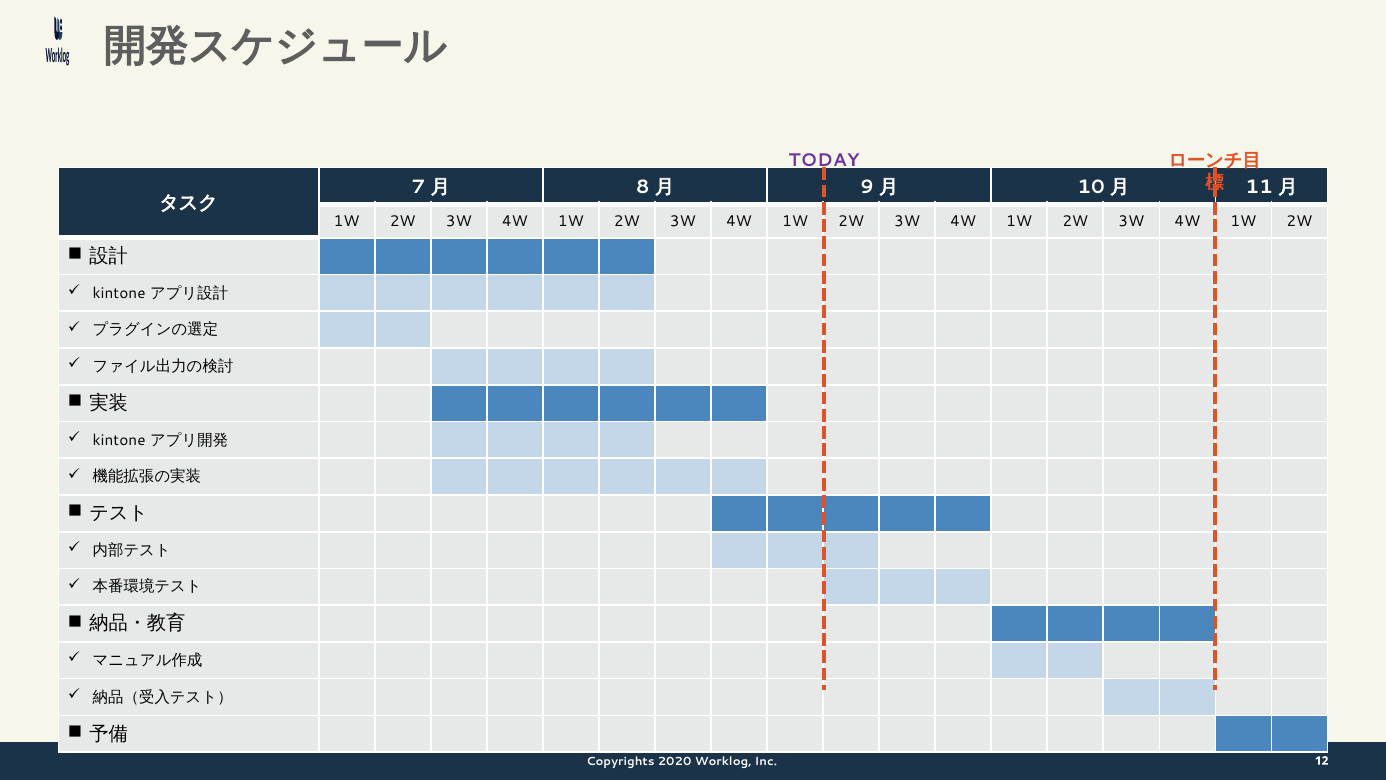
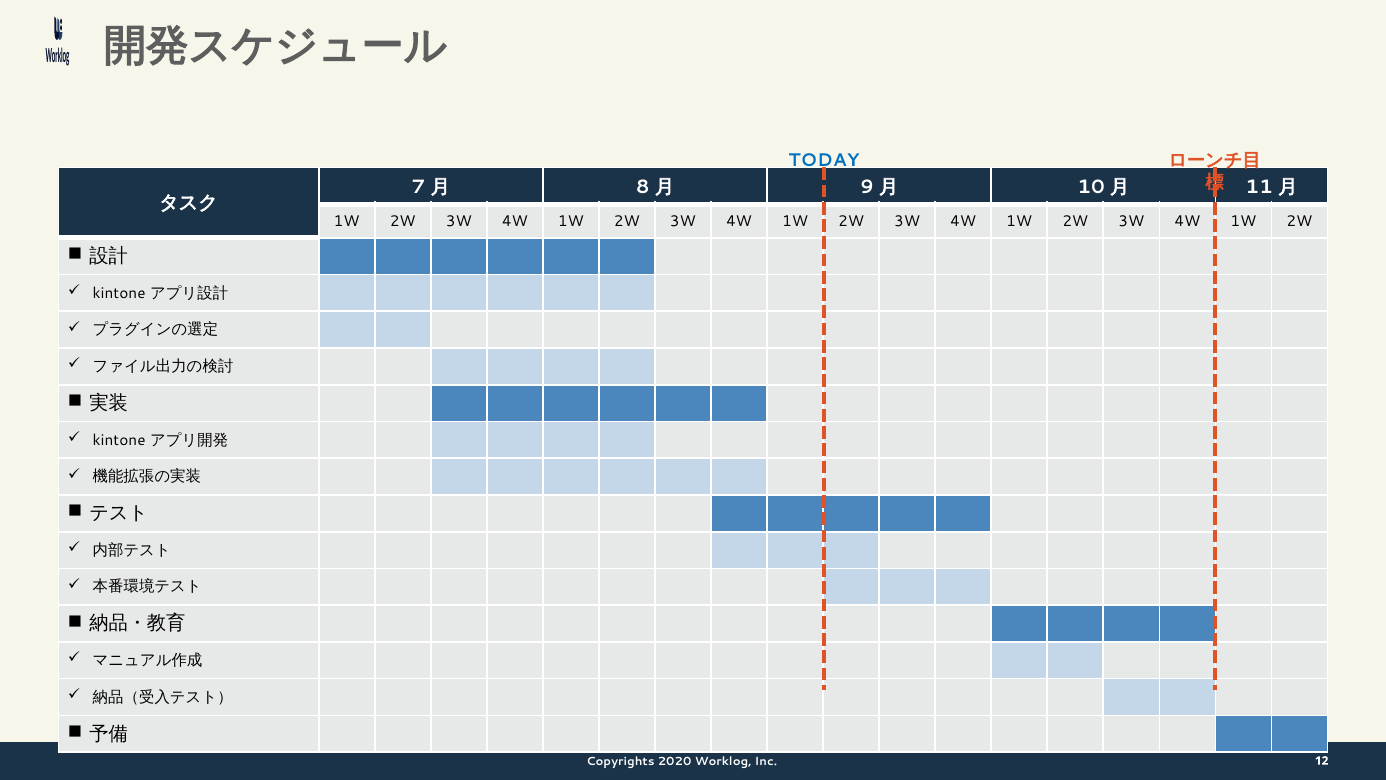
TODAY colour: purple -> blue (824, 160)
